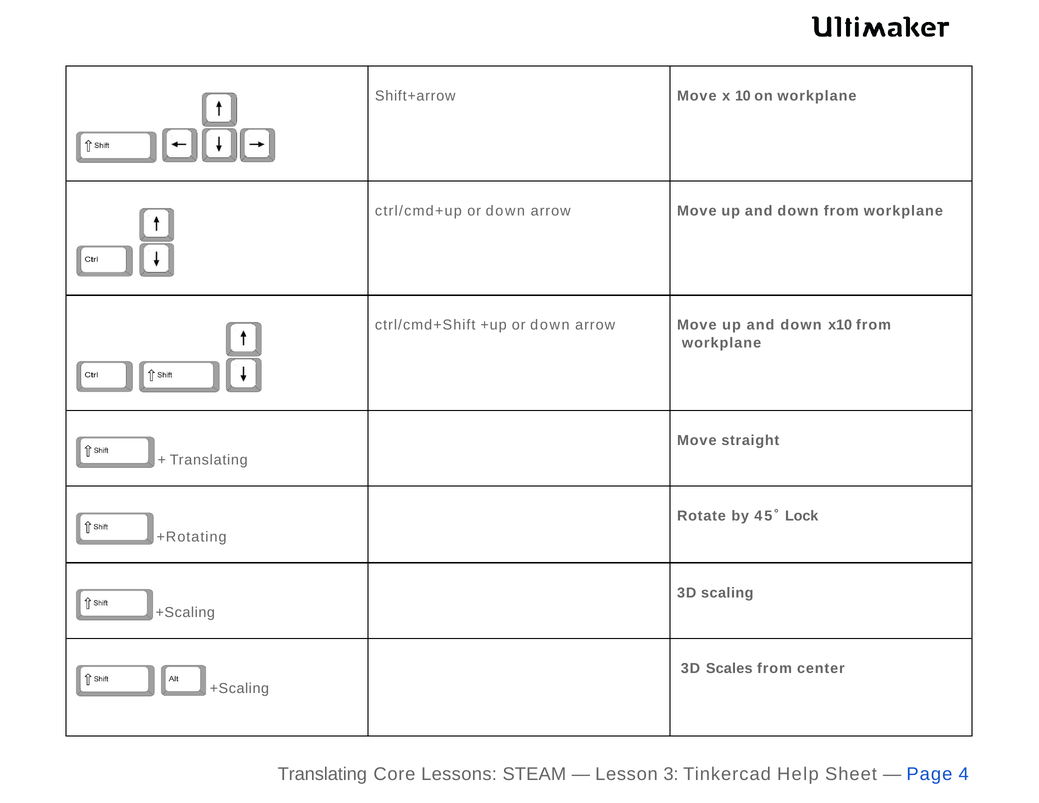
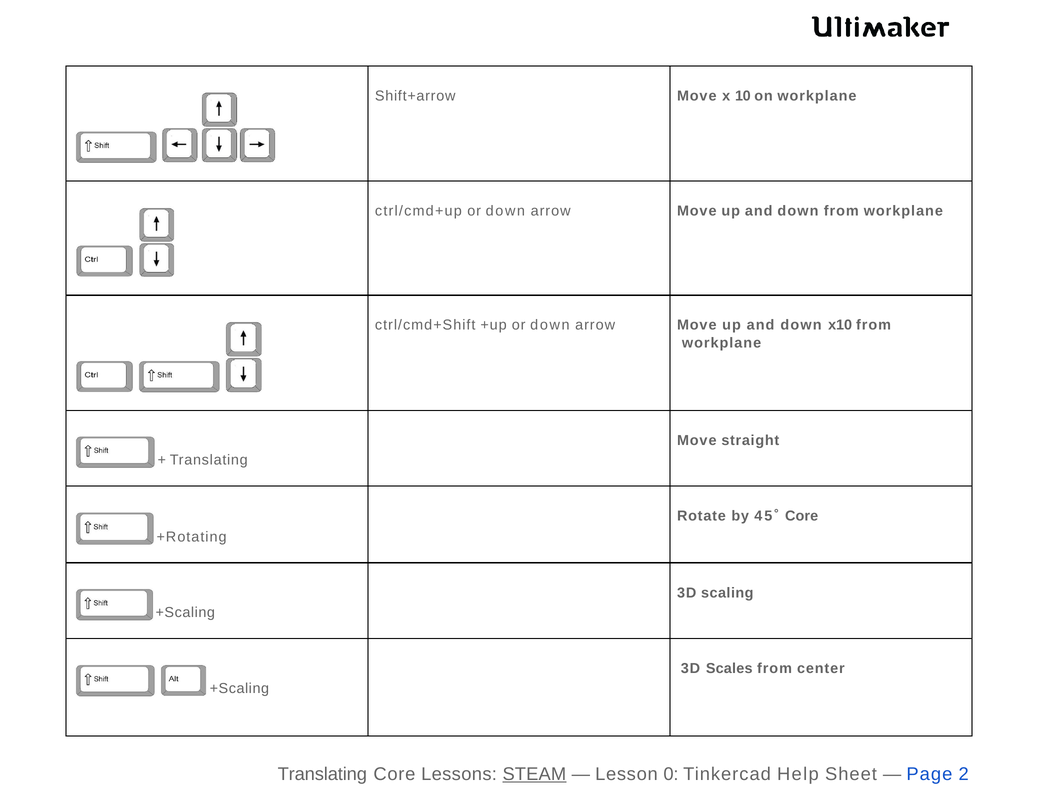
45˚ Lock: Lock -> Core (802, 516)
STEAM underline: none -> present (534, 774)
3: 3 -> 0 (671, 774)
4: 4 -> 2 (964, 774)
